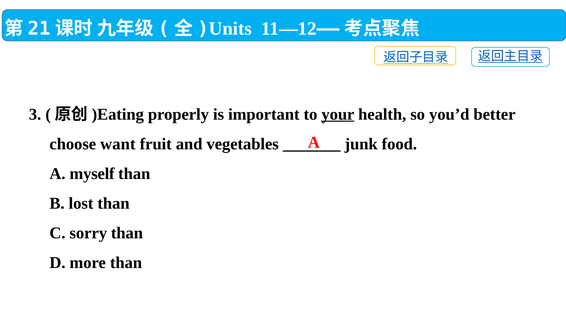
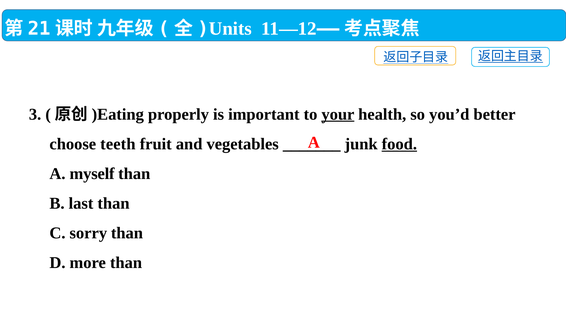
want: want -> teeth (118, 144)
food underline: none -> present (399, 144)
lost: lost -> last (81, 204)
